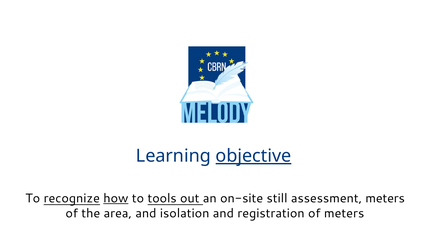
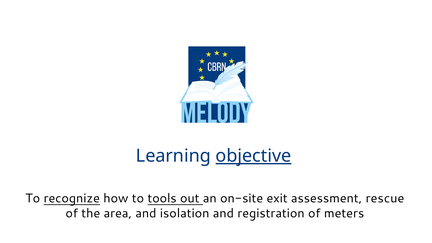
how underline: present -> none (116, 198)
still: still -> exit (277, 198)
assessment meters: meters -> rescue (385, 198)
